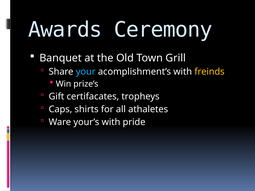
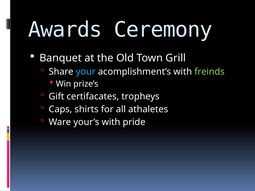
freinds colour: yellow -> light green (209, 72)
